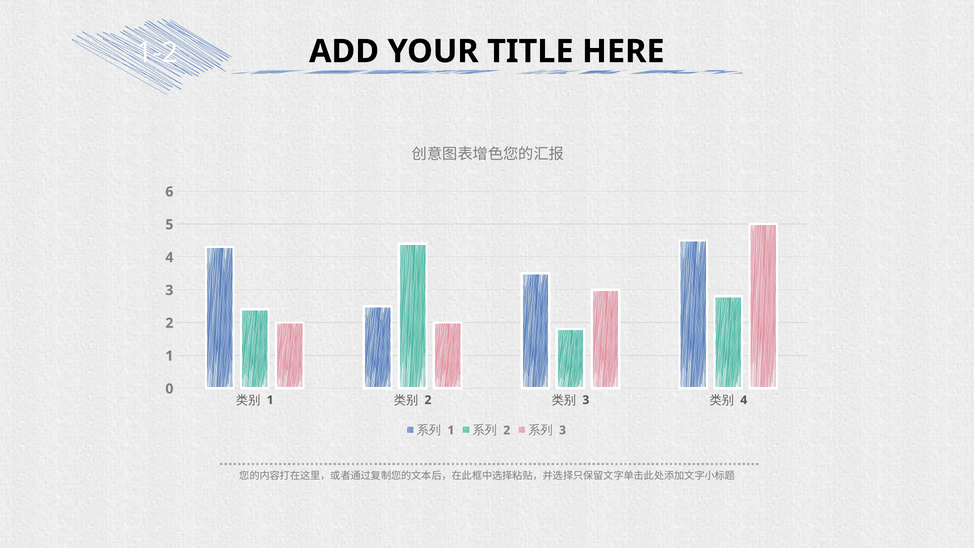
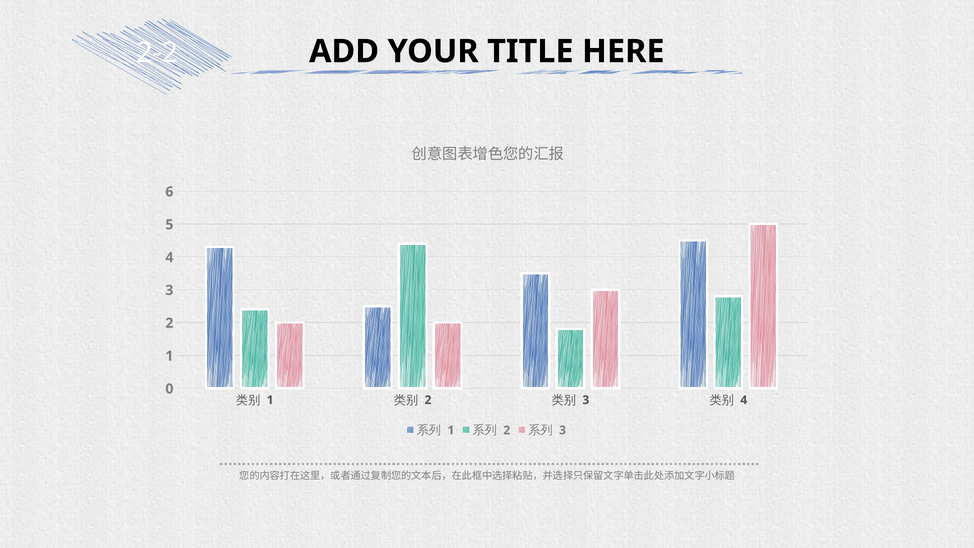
1-2: 1-2 -> 2-2 (157, 53)
